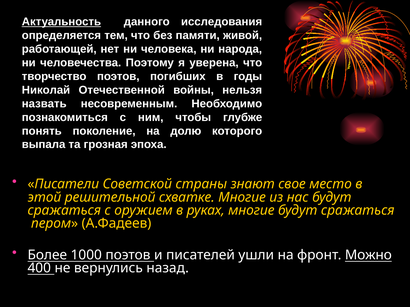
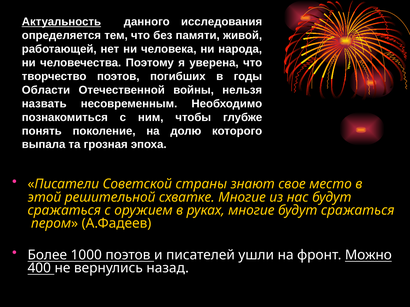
Николай: Николай -> Области (46, 90)
